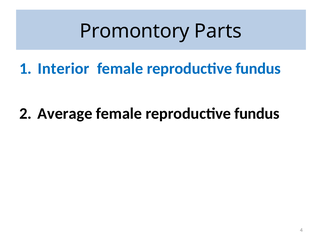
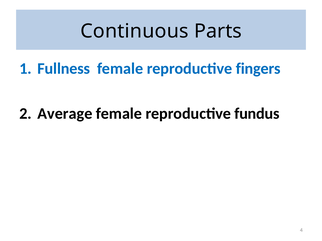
Promontory: Promontory -> Continuous (134, 31)
Interior: Interior -> Fullness (64, 69)
fundus: fundus -> fingers (258, 69)
